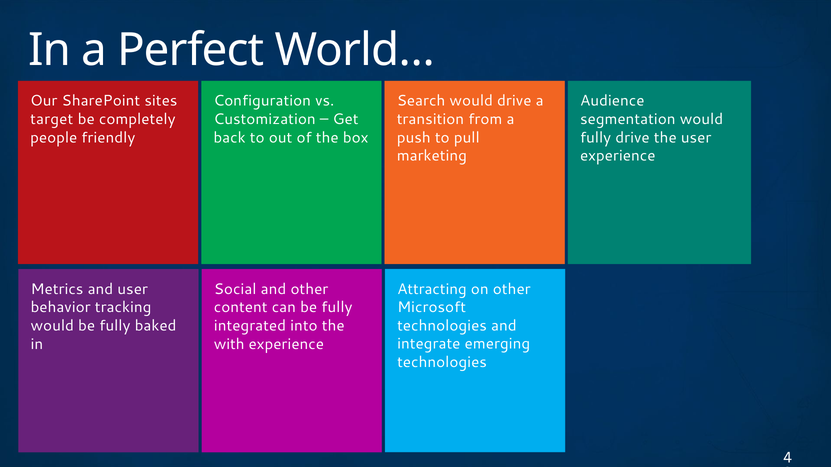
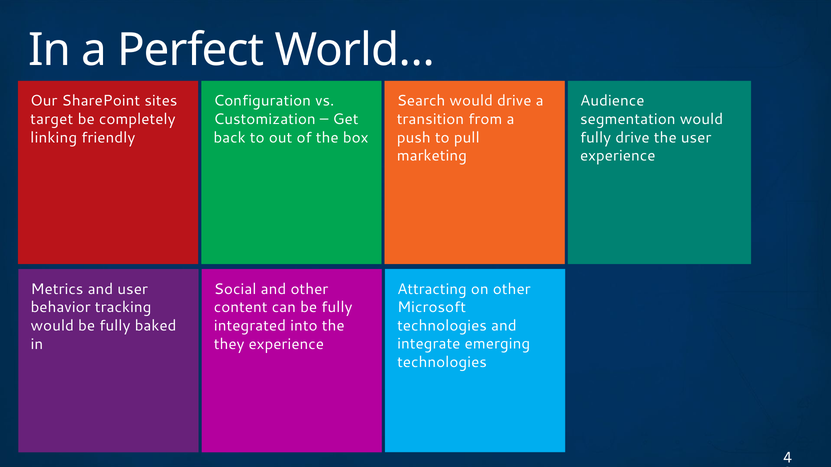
people: people -> linking (54, 138)
with: with -> they (229, 344)
